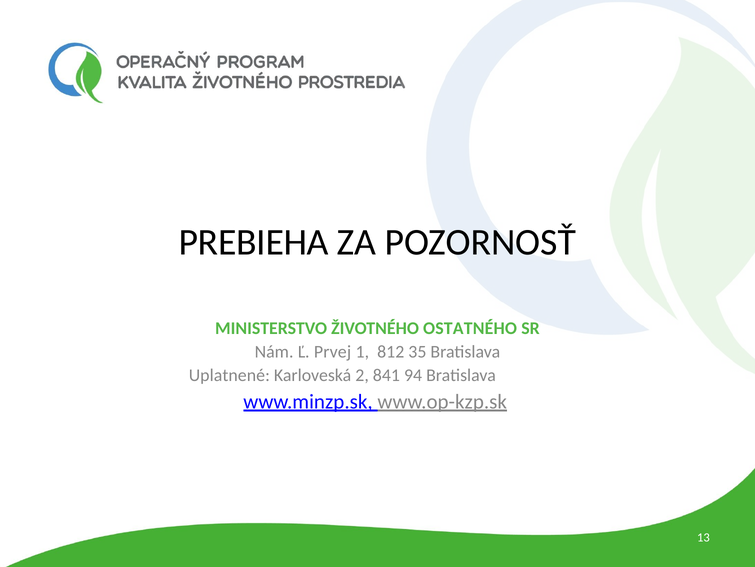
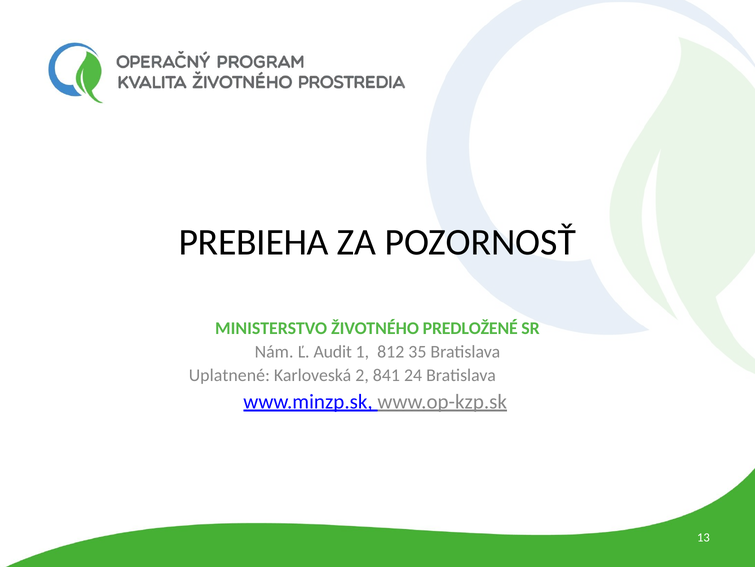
OSTATNÉHO: OSTATNÉHO -> PREDLOŽENÉ (470, 328)
Prvej: Prvej -> Audit (333, 352)
94: 94 -> 24 (413, 375)
